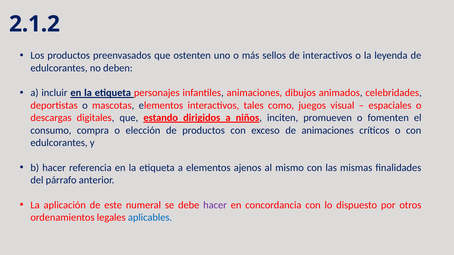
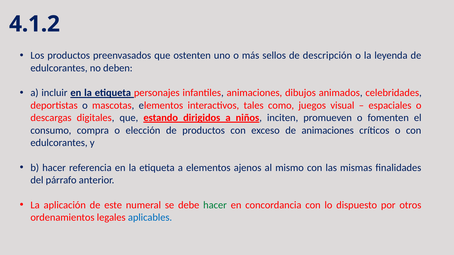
2.1.2: 2.1.2 -> 4.1.2 (35, 24)
de interactivos: interactivos -> descripción (327, 56)
hacer colour: purple -> green (215, 205)
